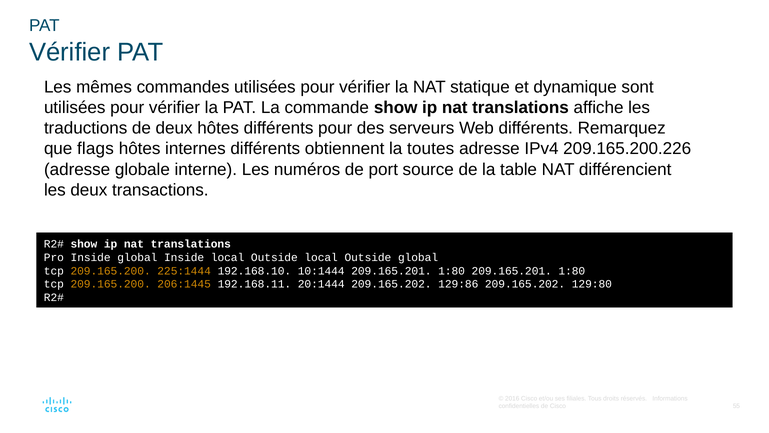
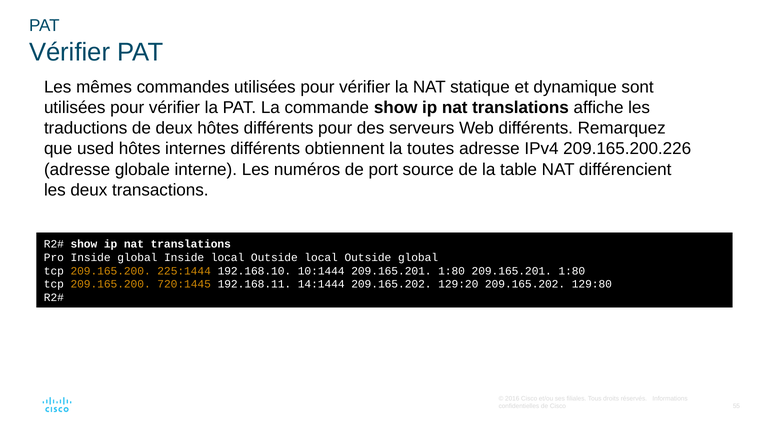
flags: flags -> used (96, 149)
206:1445: 206:1445 -> 720:1445 (184, 284)
20:1444: 20:1444 -> 14:1444 (321, 284)
129:86: 129:86 -> 129:20 (458, 284)
